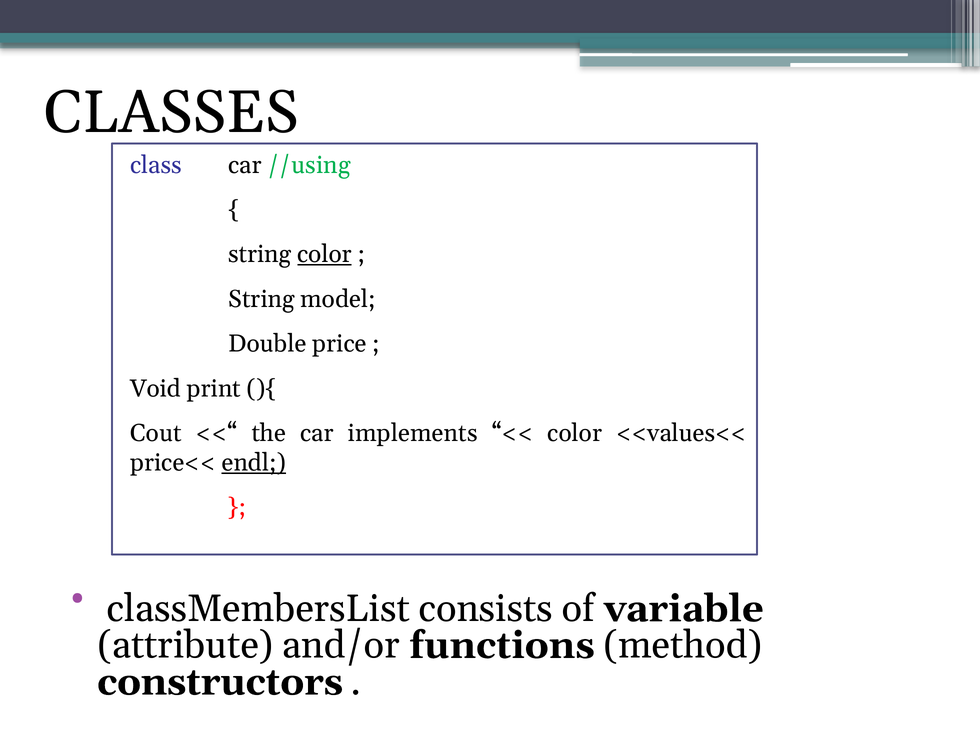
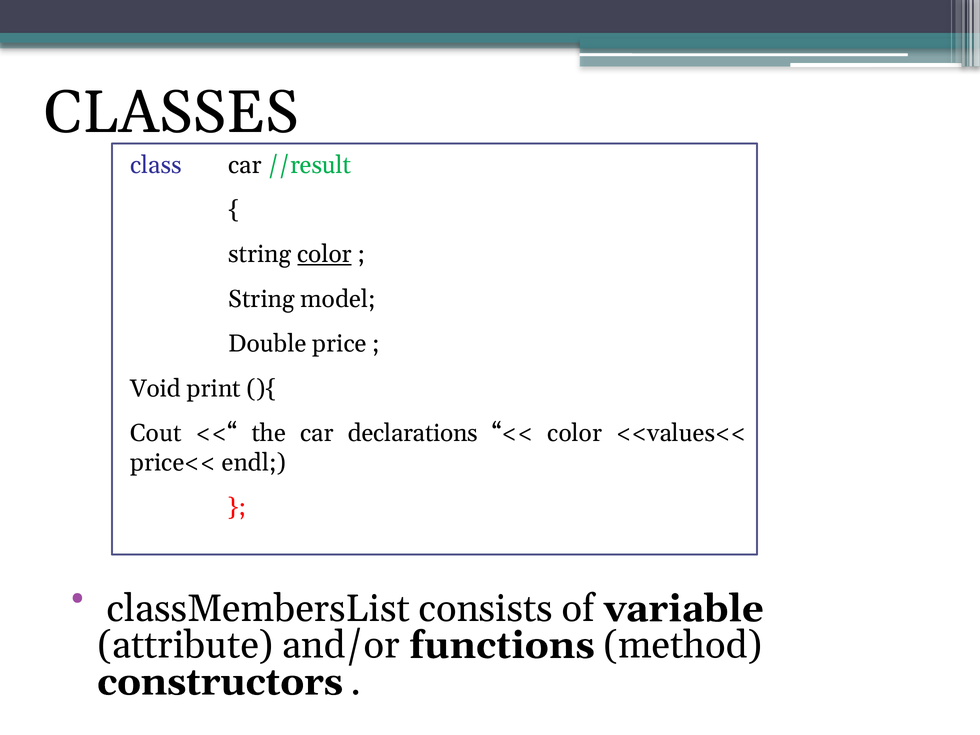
//using: //using -> //result (309, 165)
implements: implements -> declarations (413, 433)
endl underline: present -> none (254, 463)
